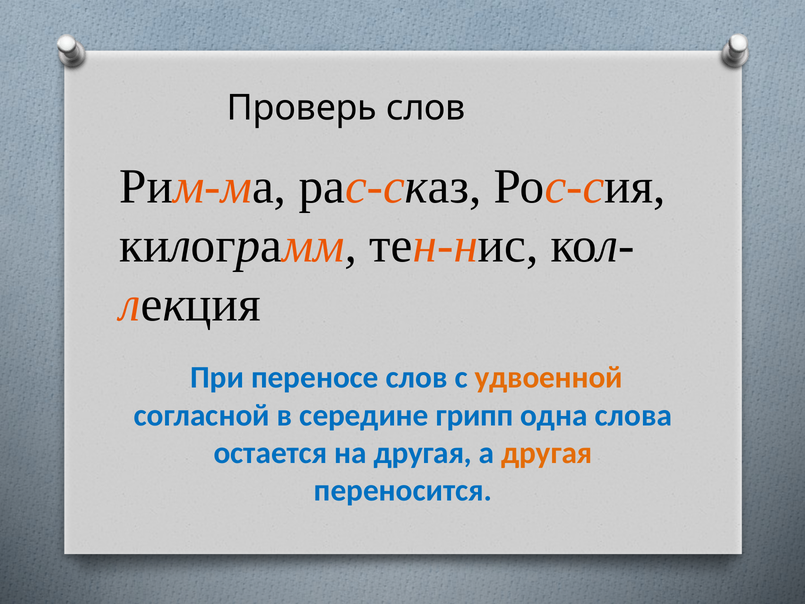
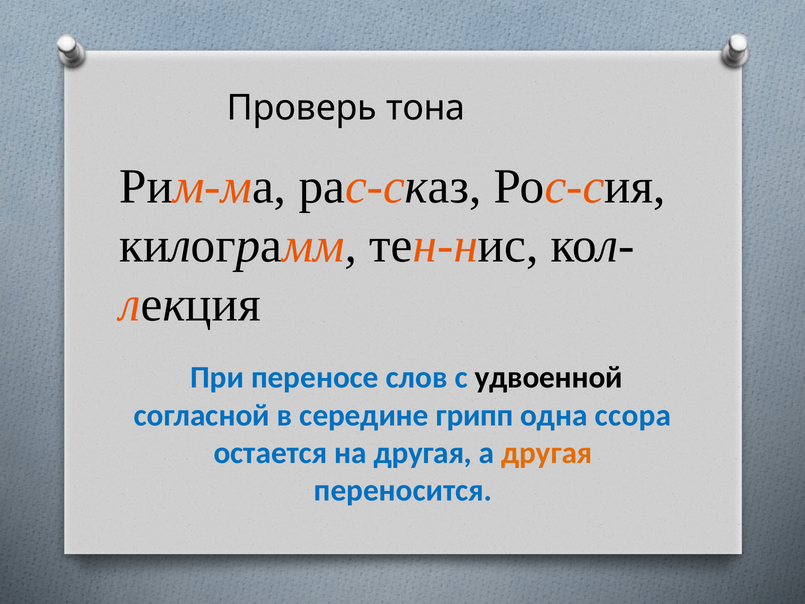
Проверь слов: слов -> тона (426, 108)
удвоенной colour: orange -> black (549, 377)
слова: слова -> ссора (633, 415)
